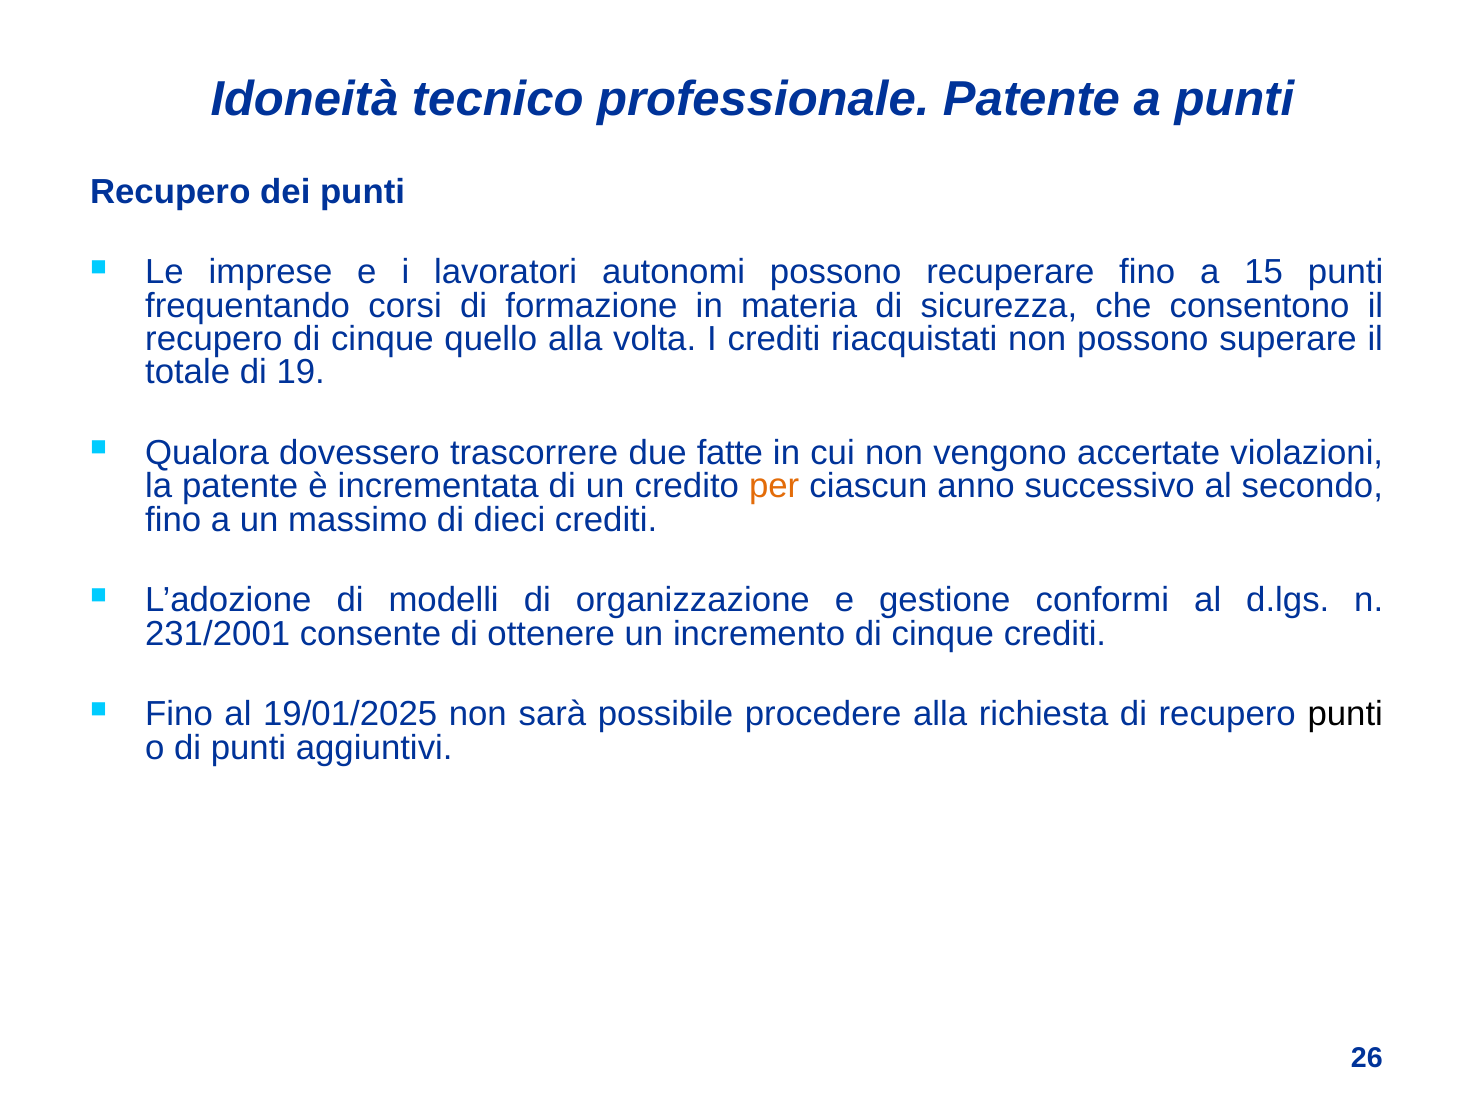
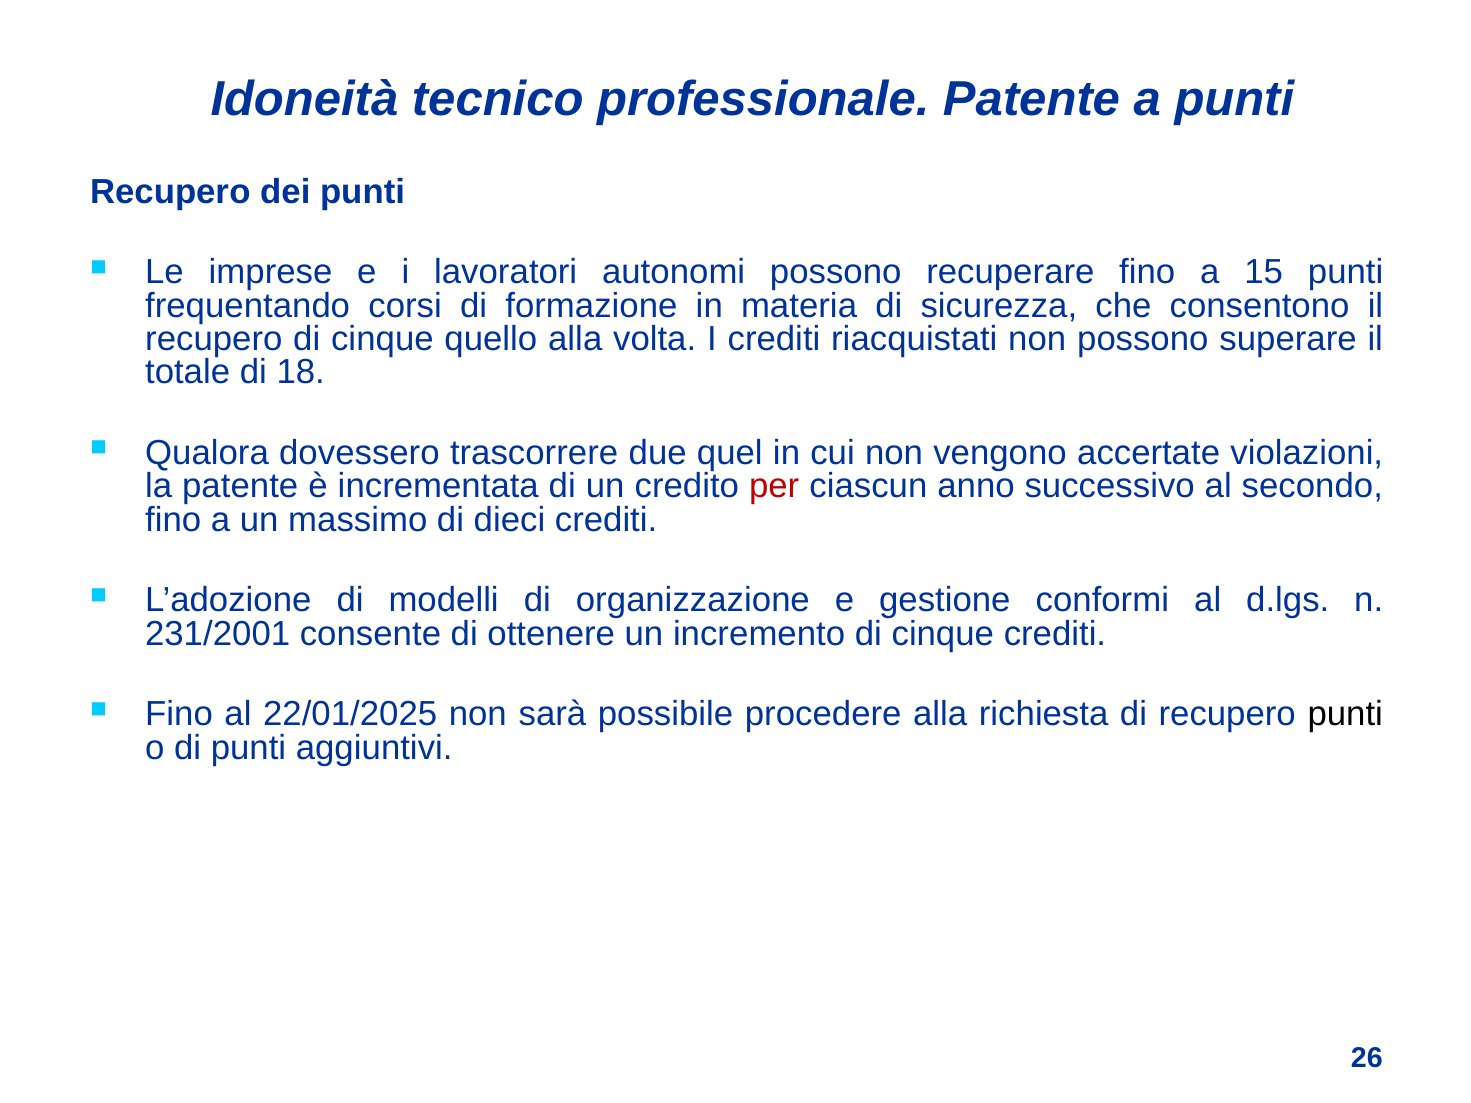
19: 19 -> 18 (301, 373)
fatte: fatte -> quel (730, 453)
per colour: orange -> red (774, 487)
19/01/2025: 19/01/2025 -> 22/01/2025 (350, 715)
